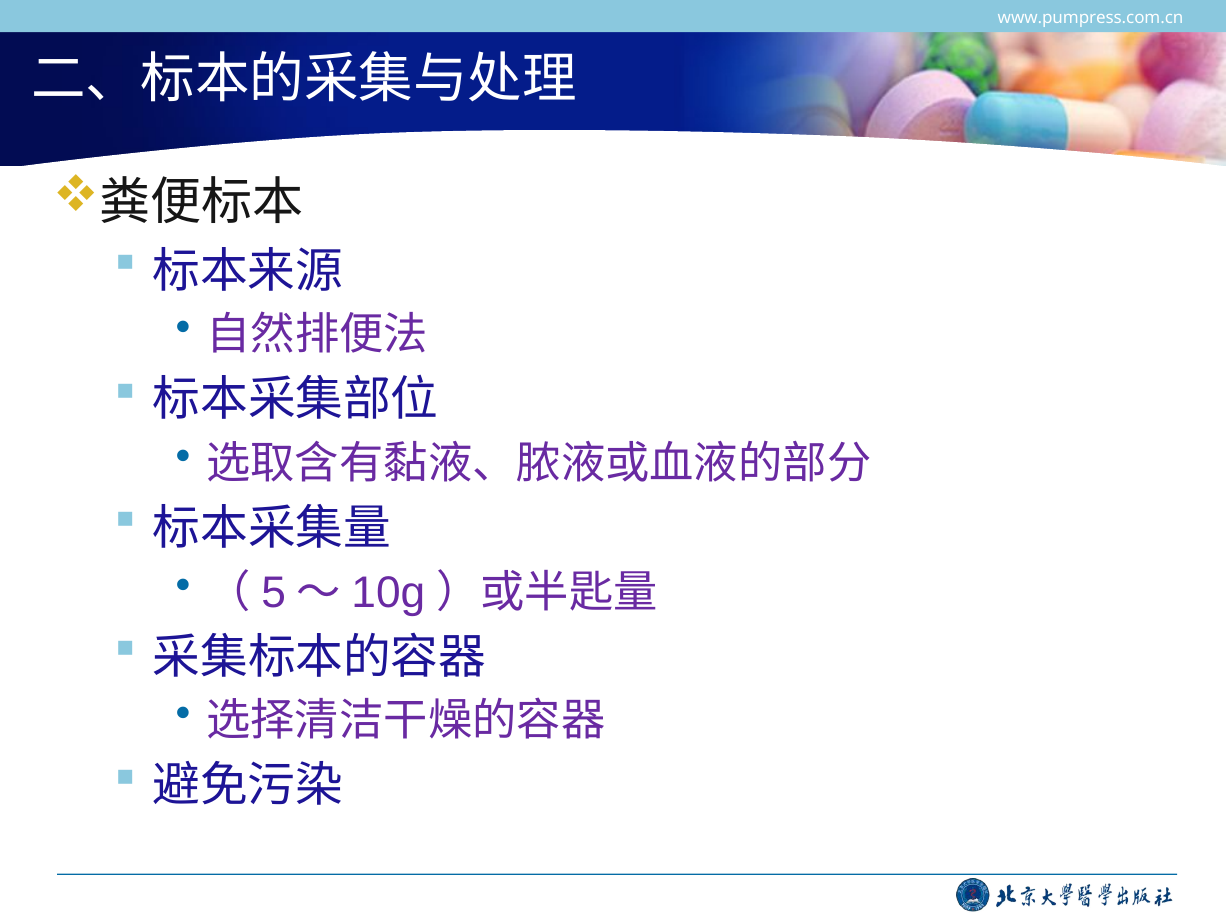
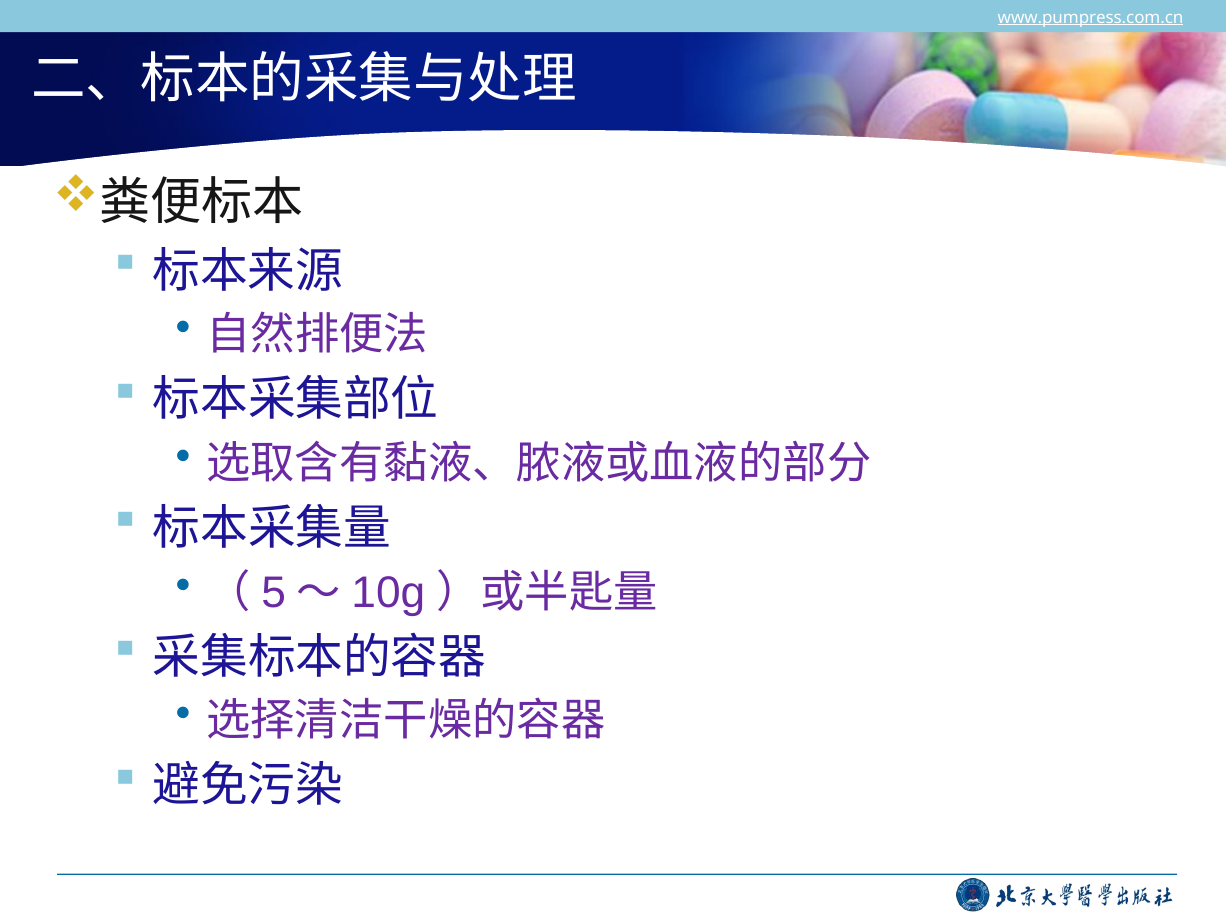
www.pumpress.com.cn underline: none -> present (1091, 18)
